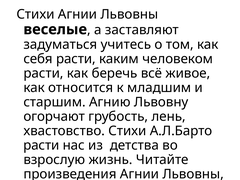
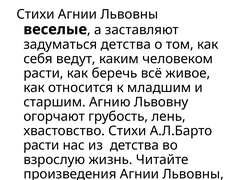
задуматься учитесь: учитесь -> детства (126, 45)
себя расти: расти -> ведут (76, 59)
